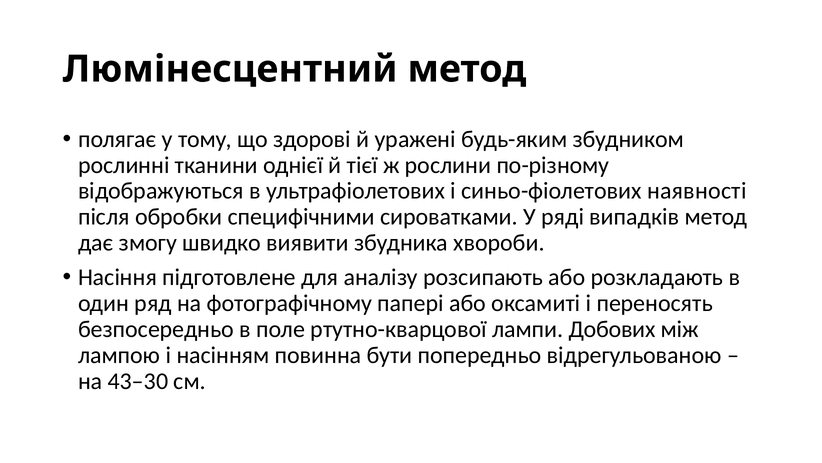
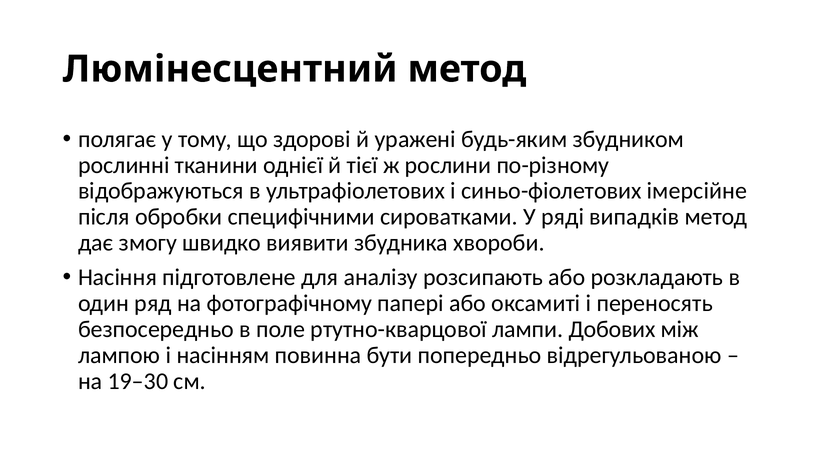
наявності: наявності -> імерсійне (697, 191)
43–30: 43–30 -> 19–30 (138, 381)
